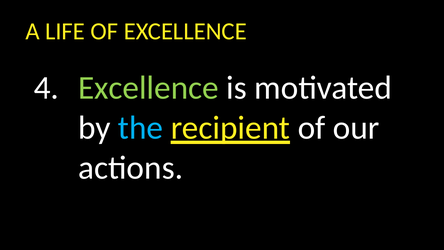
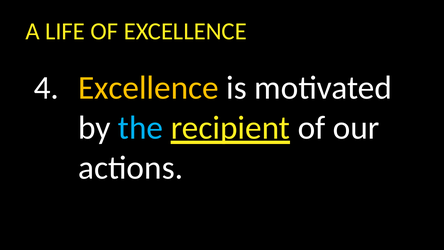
Excellence colour: light green -> yellow (148, 88)
